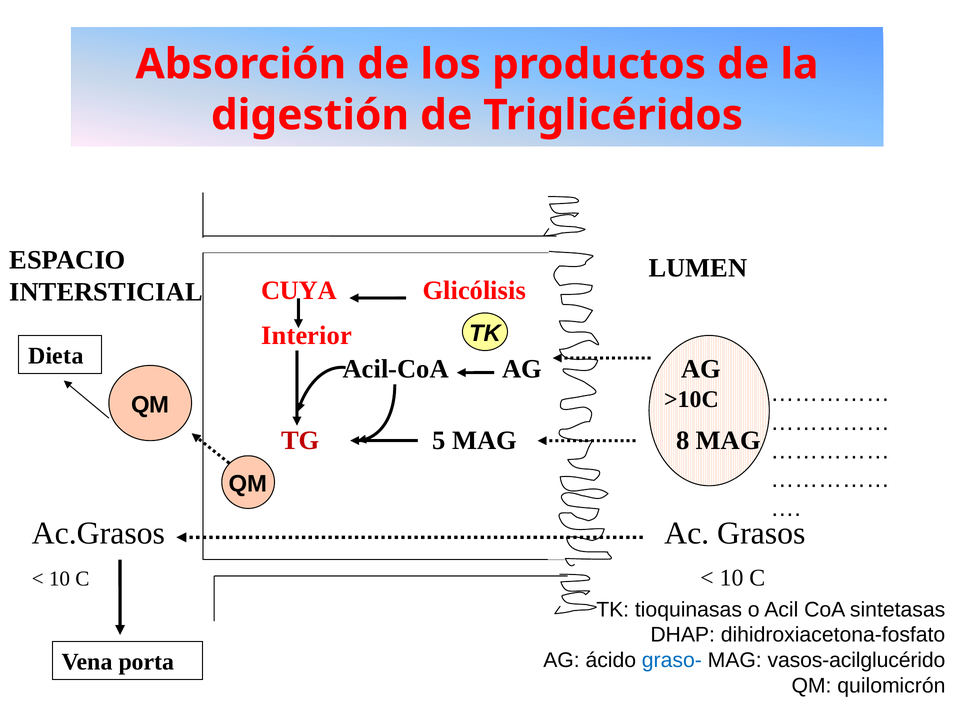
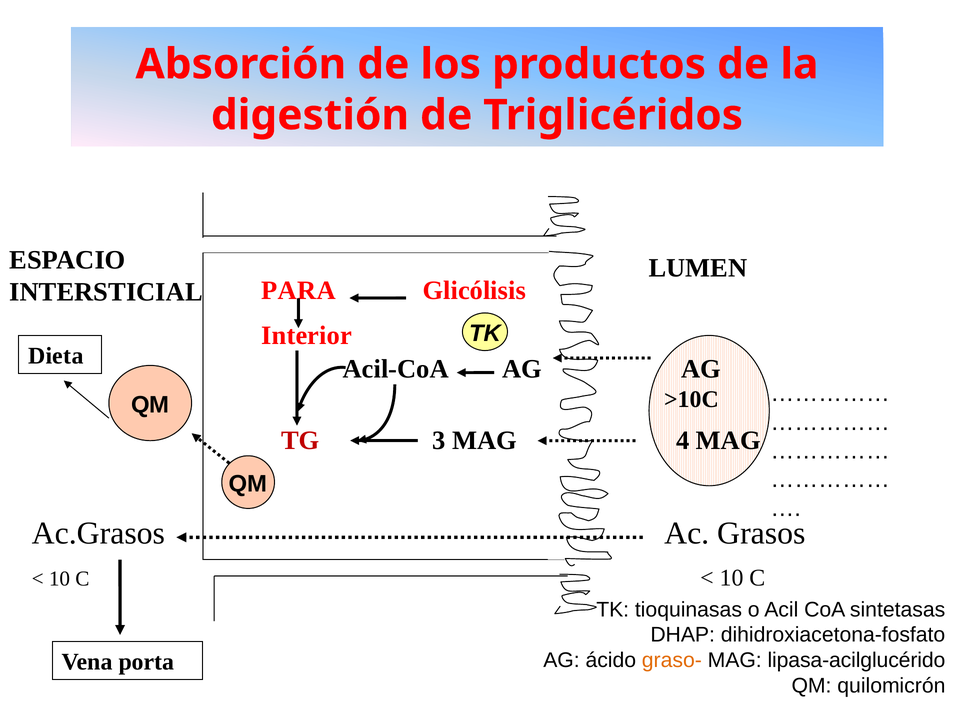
CUYA: CUYA -> PARA (299, 291)
5: 5 -> 3 (439, 441)
8: 8 -> 4 (683, 441)
graso- colour: blue -> orange (672, 661)
vasos-acilglucérido: vasos-acilglucérido -> lipasa-acilglucérido (856, 661)
